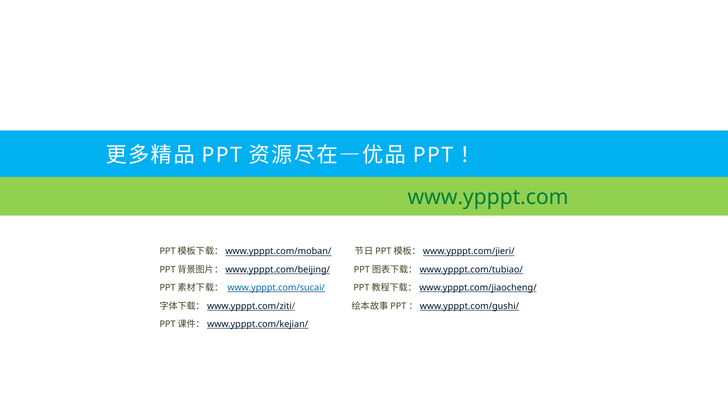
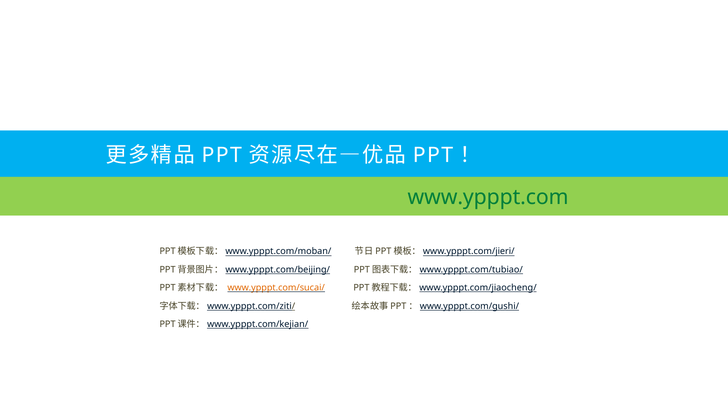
www.ypppt.com/sucai/ colour: blue -> orange (276, 287)
